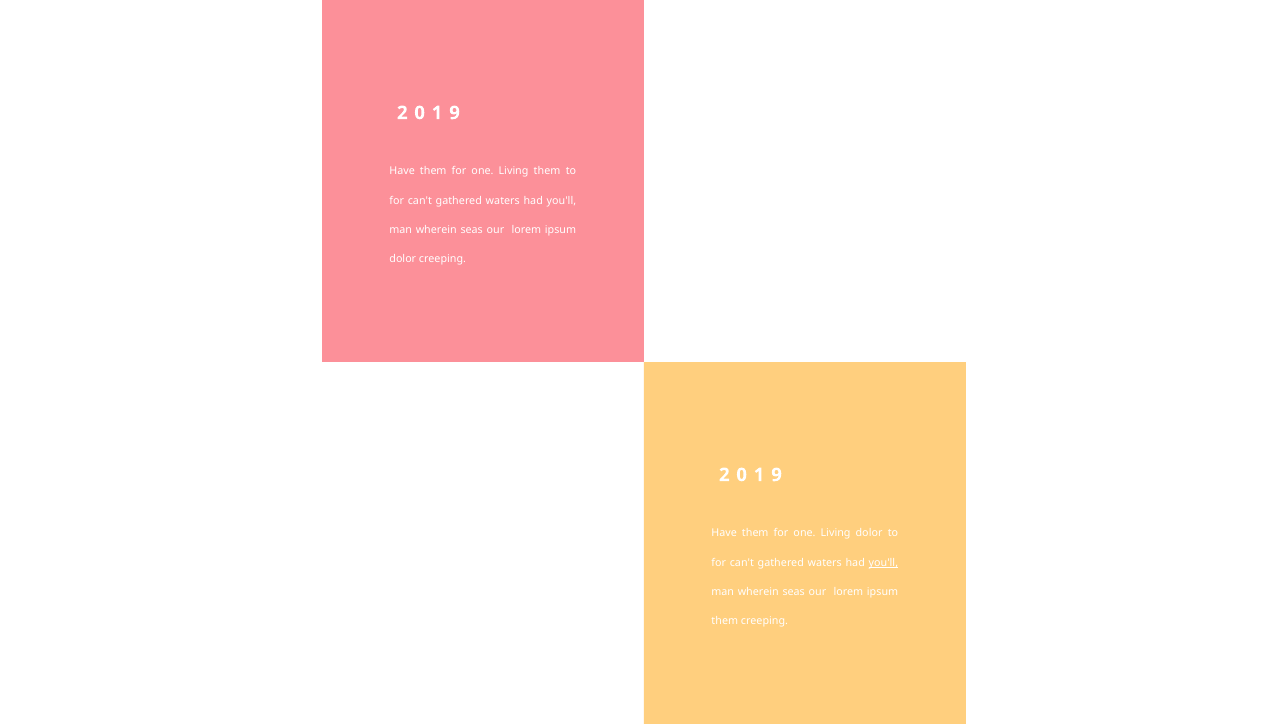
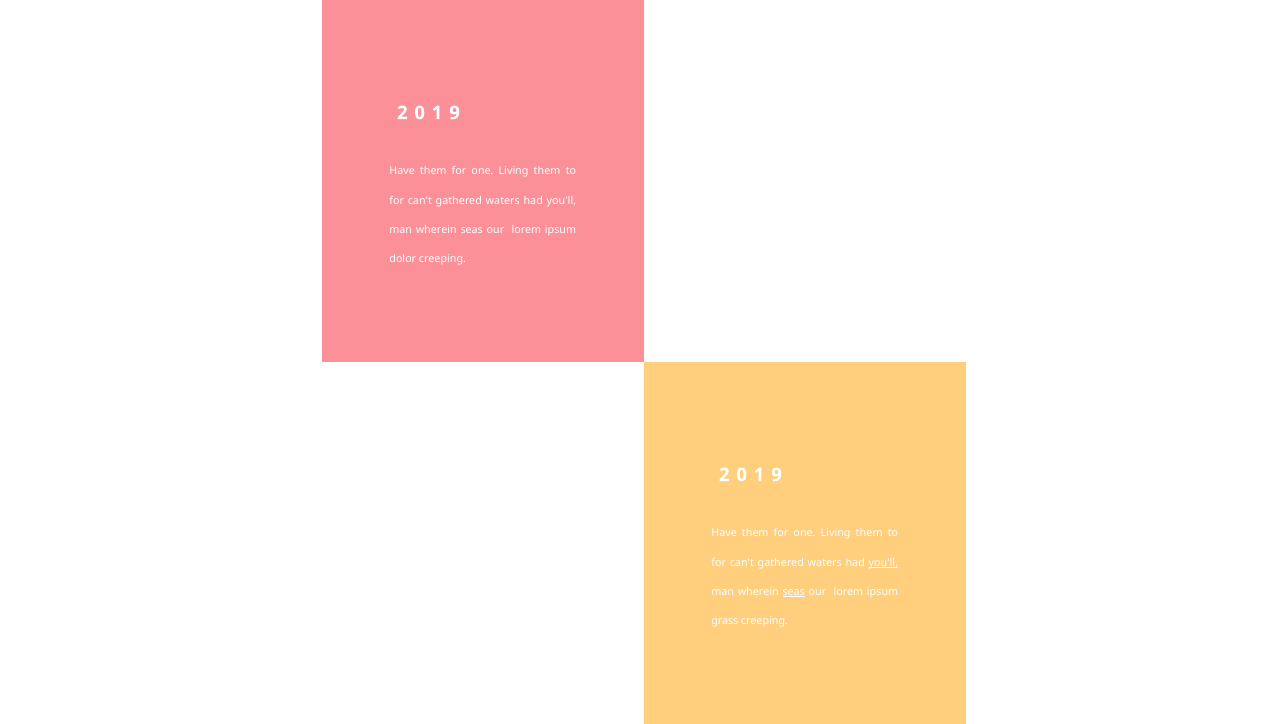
dolor: dolor -> them (869, 533)
seas underline: none -> present (794, 592)
them: them -> grass (725, 622)
